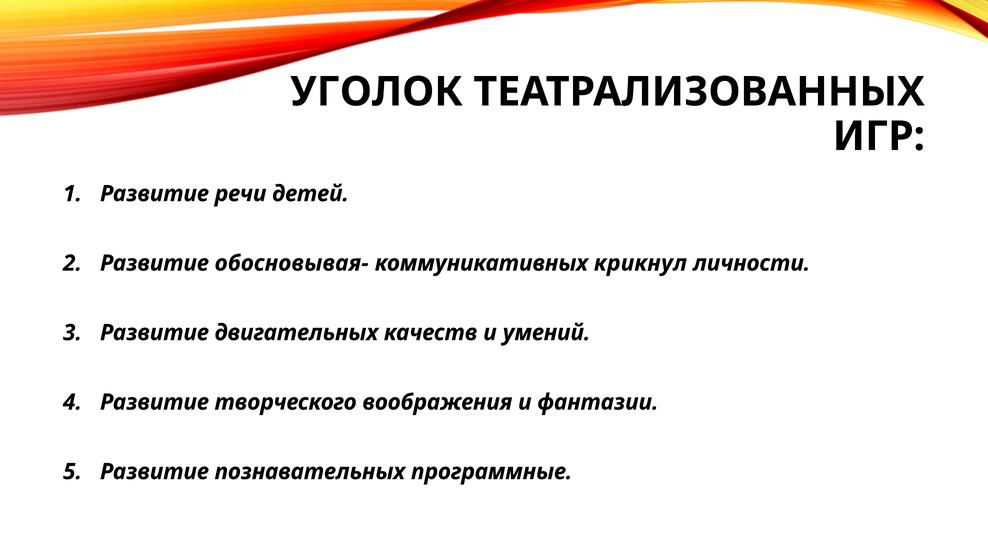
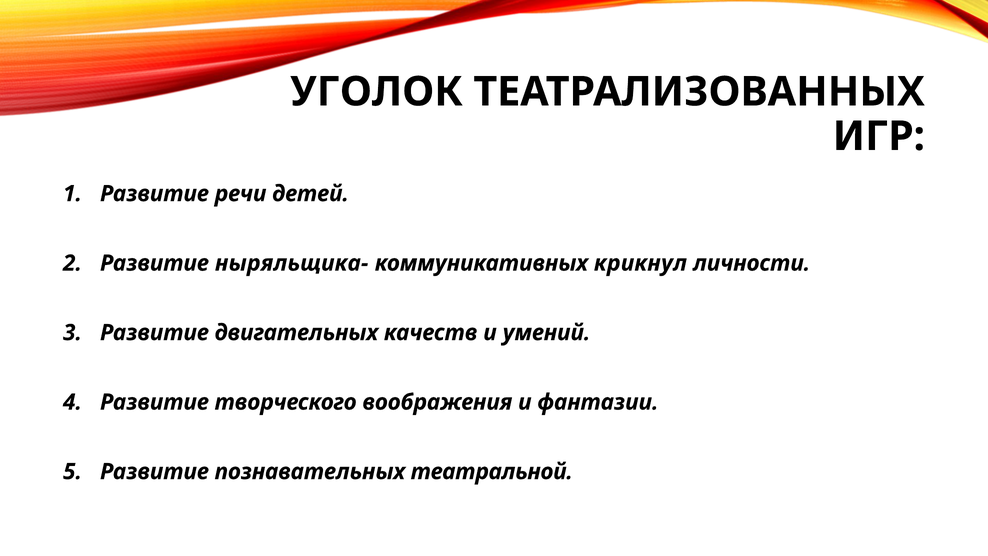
обосновывая-: обосновывая- -> ныряльщика- (292, 263)
программные: программные -> театральной (492, 471)
